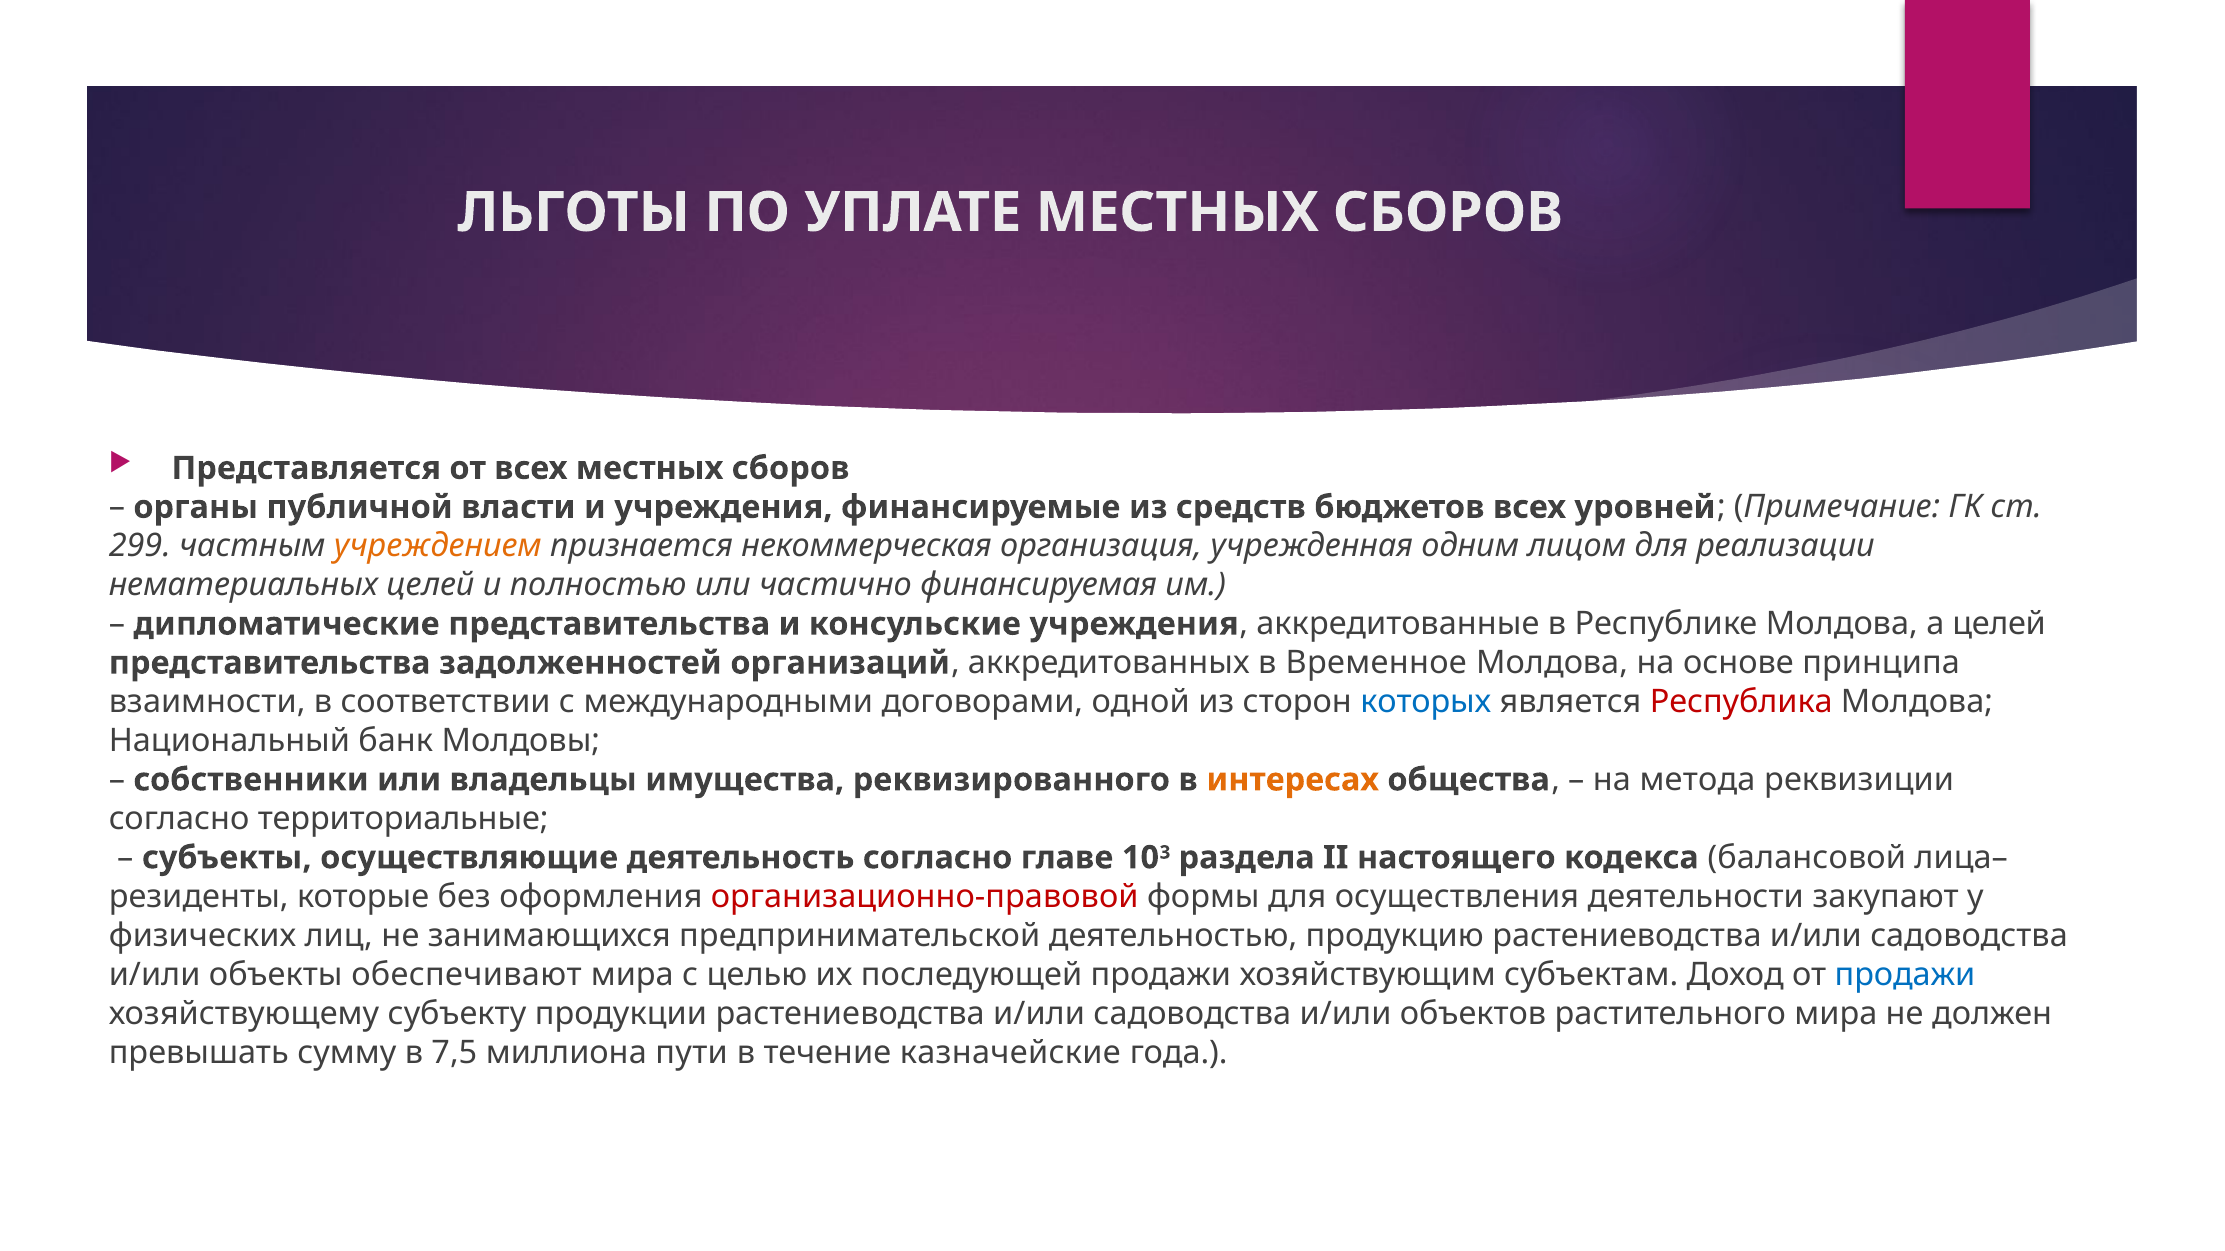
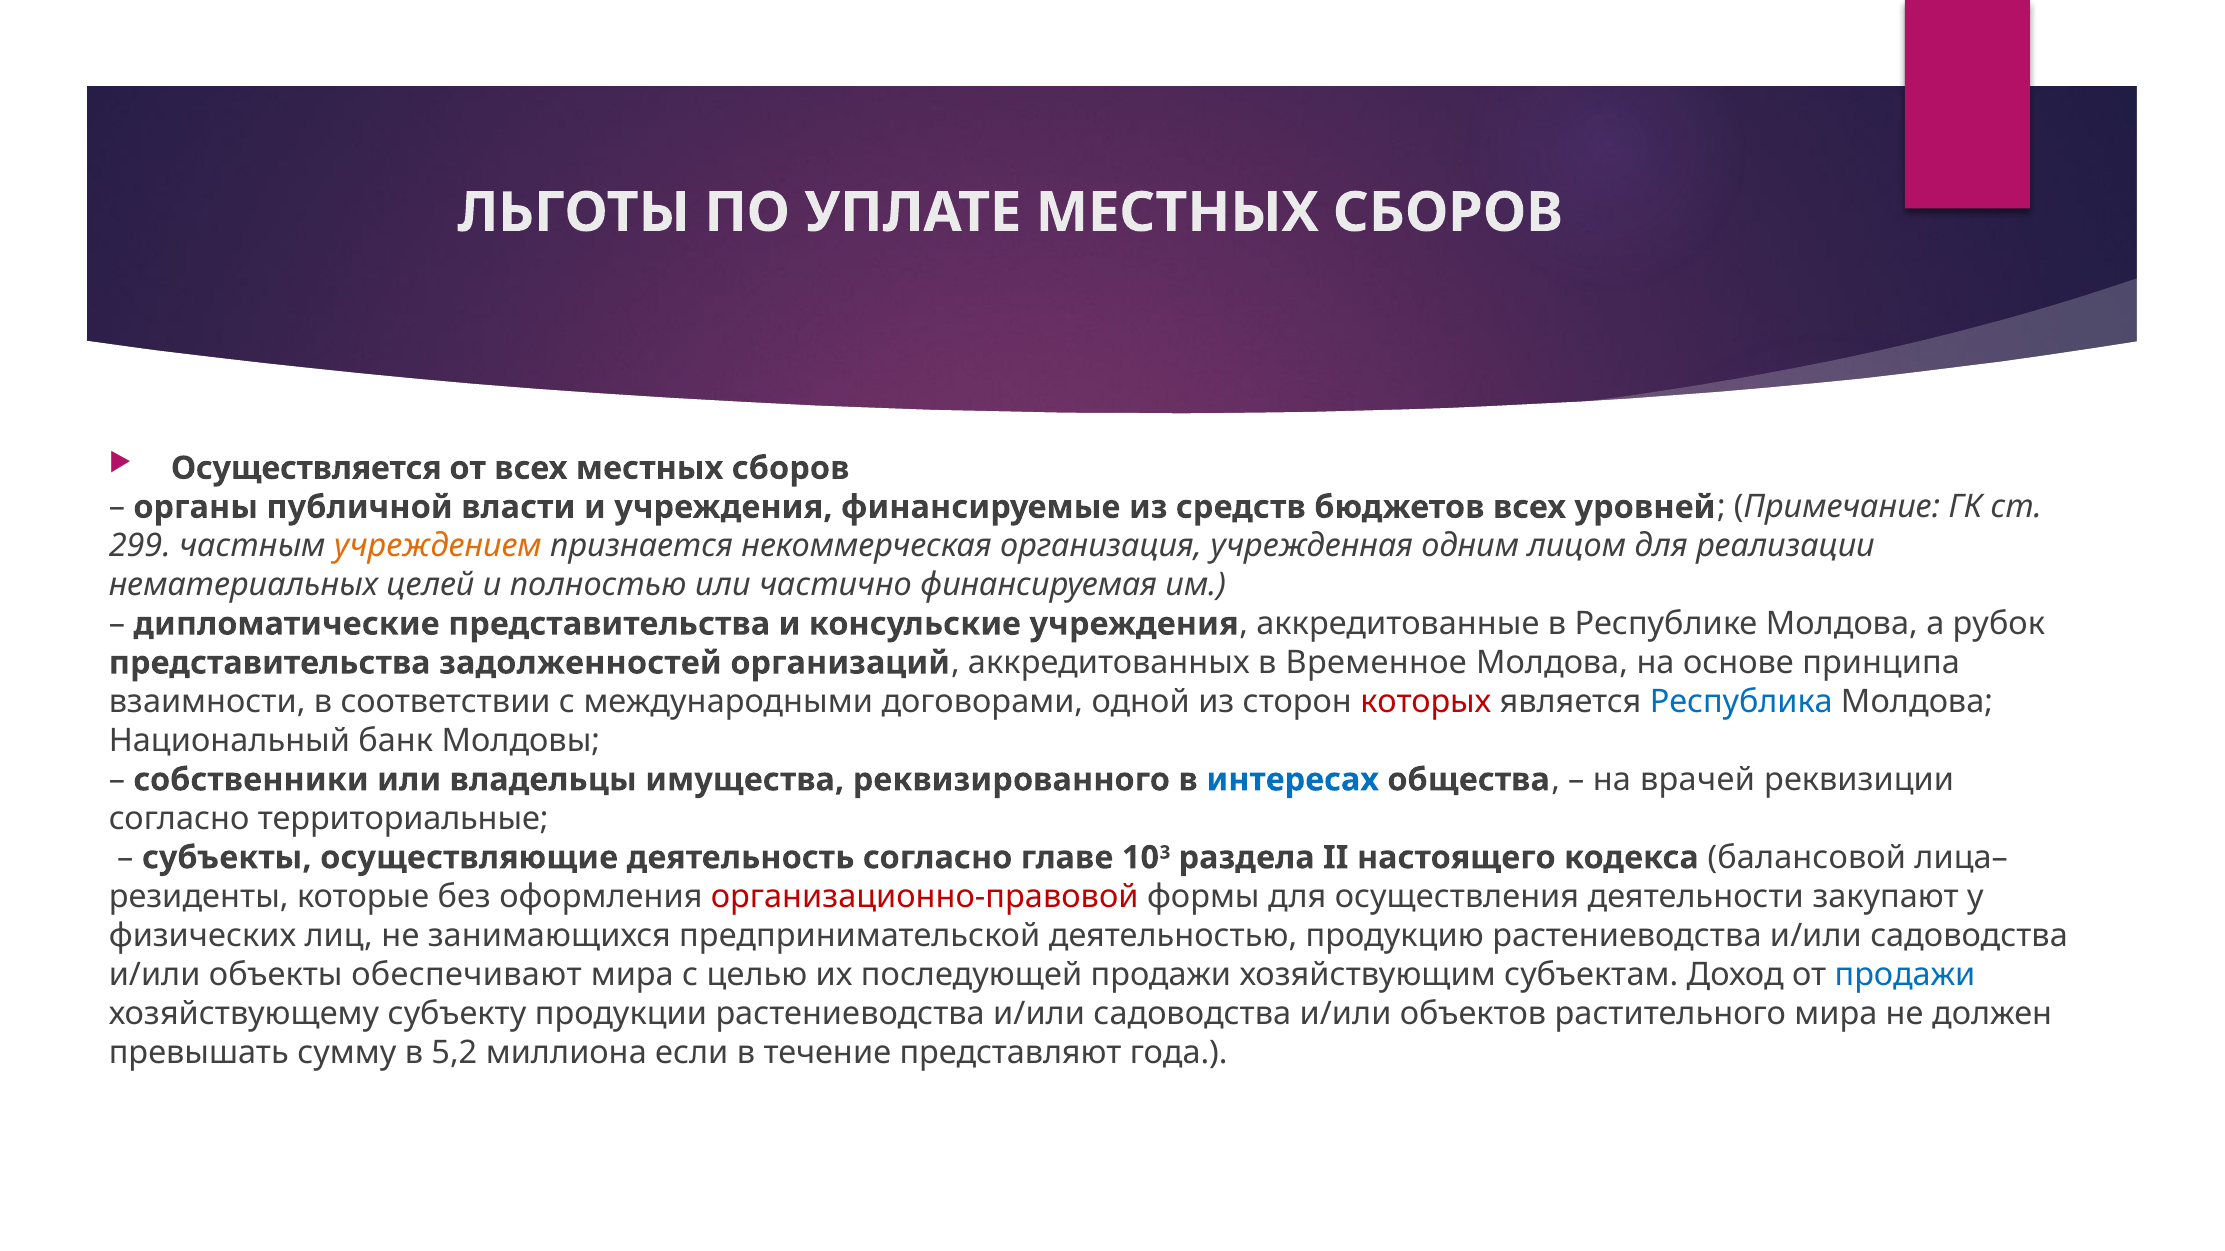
Представляется: Представляется -> Осуществляется (306, 468)
а целей: целей -> рубок (1999, 624)
которых colour: blue -> red (1426, 702)
Республика colour: red -> blue (1741, 702)
интересах colour: orange -> blue (1293, 780)
метода: метода -> врачей (1697, 780)
7,5: 7,5 -> 5,2 (454, 1053)
пути: пути -> если (692, 1053)
казначейские: казначейские -> представляют (1011, 1053)
